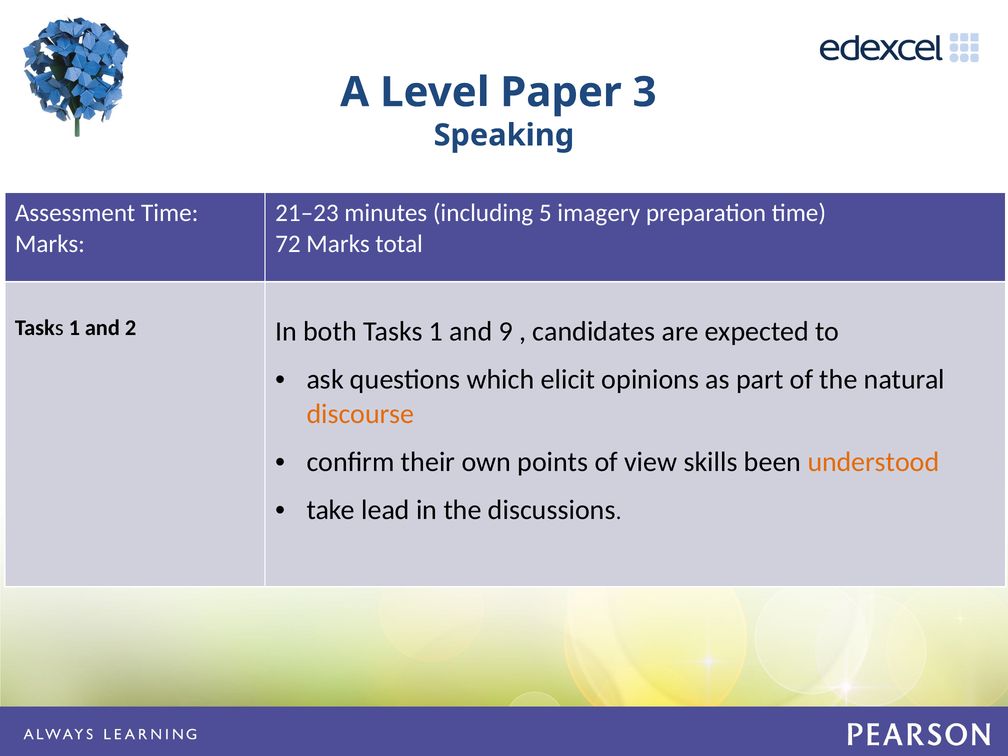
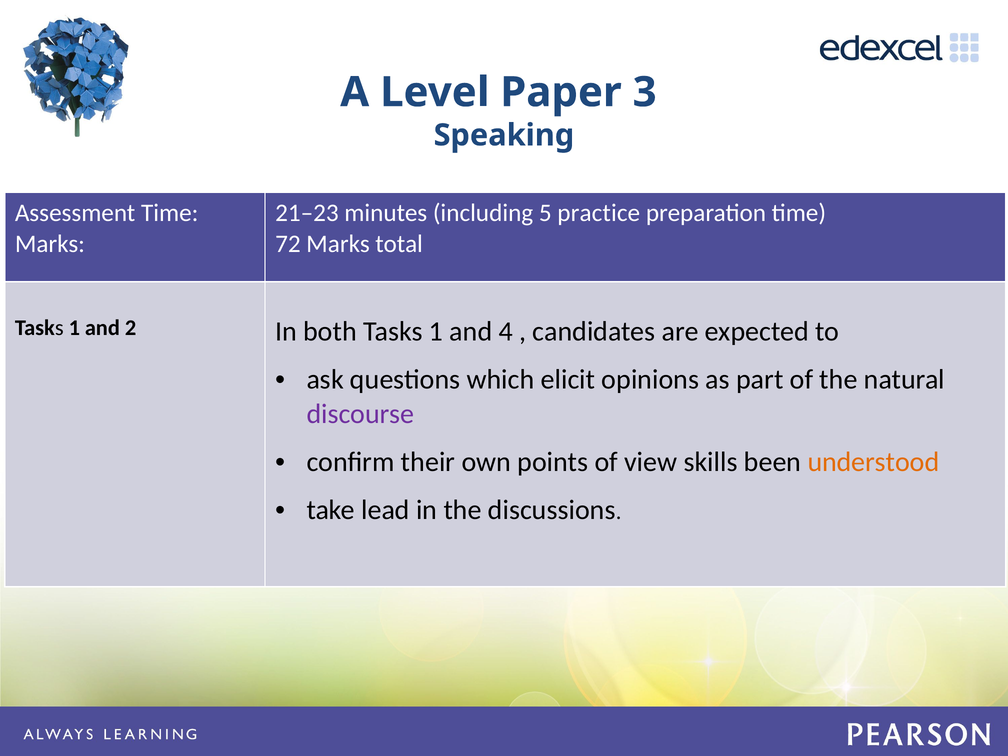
imagery: imagery -> practice (599, 213)
9: 9 -> 4 (506, 332)
discourse colour: orange -> purple (360, 414)
